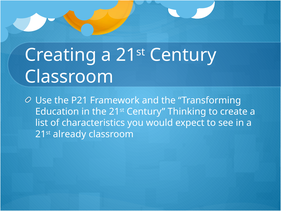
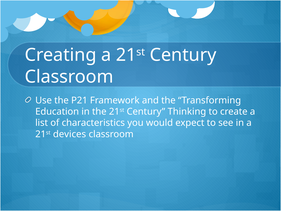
already: already -> devices (70, 134)
